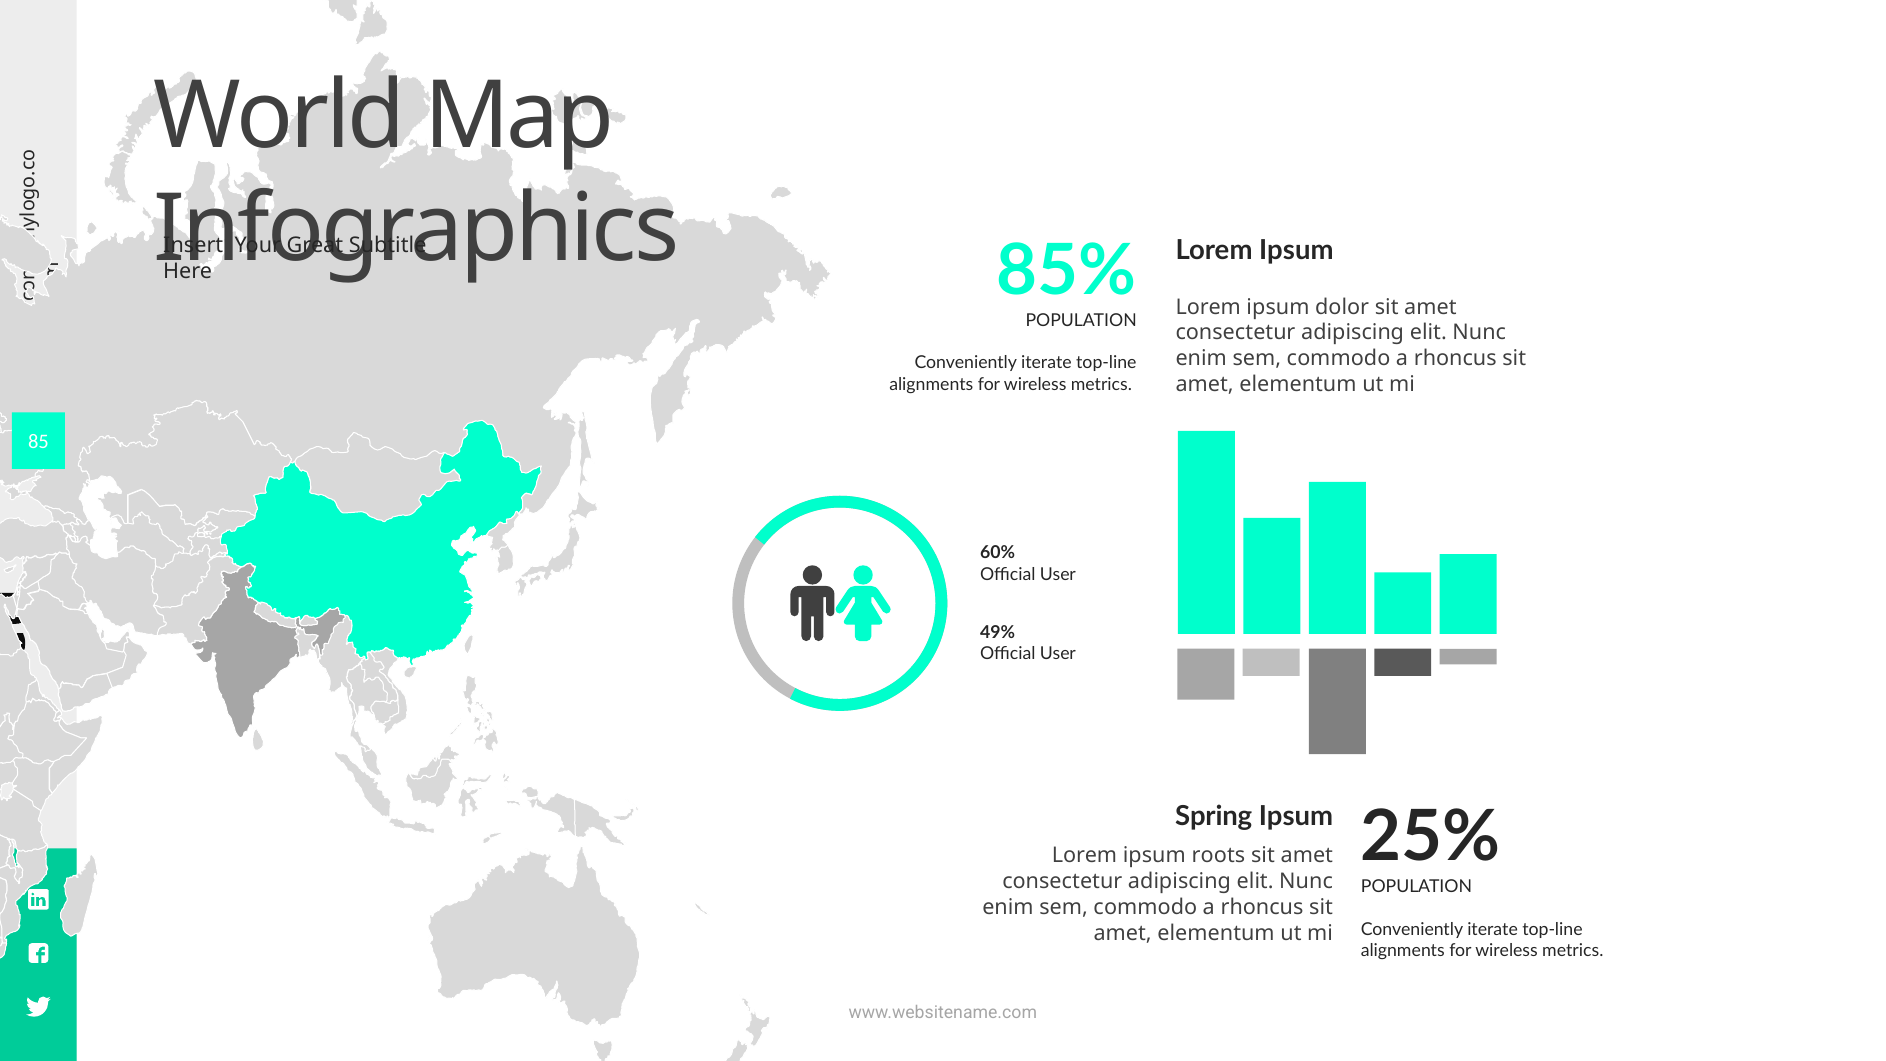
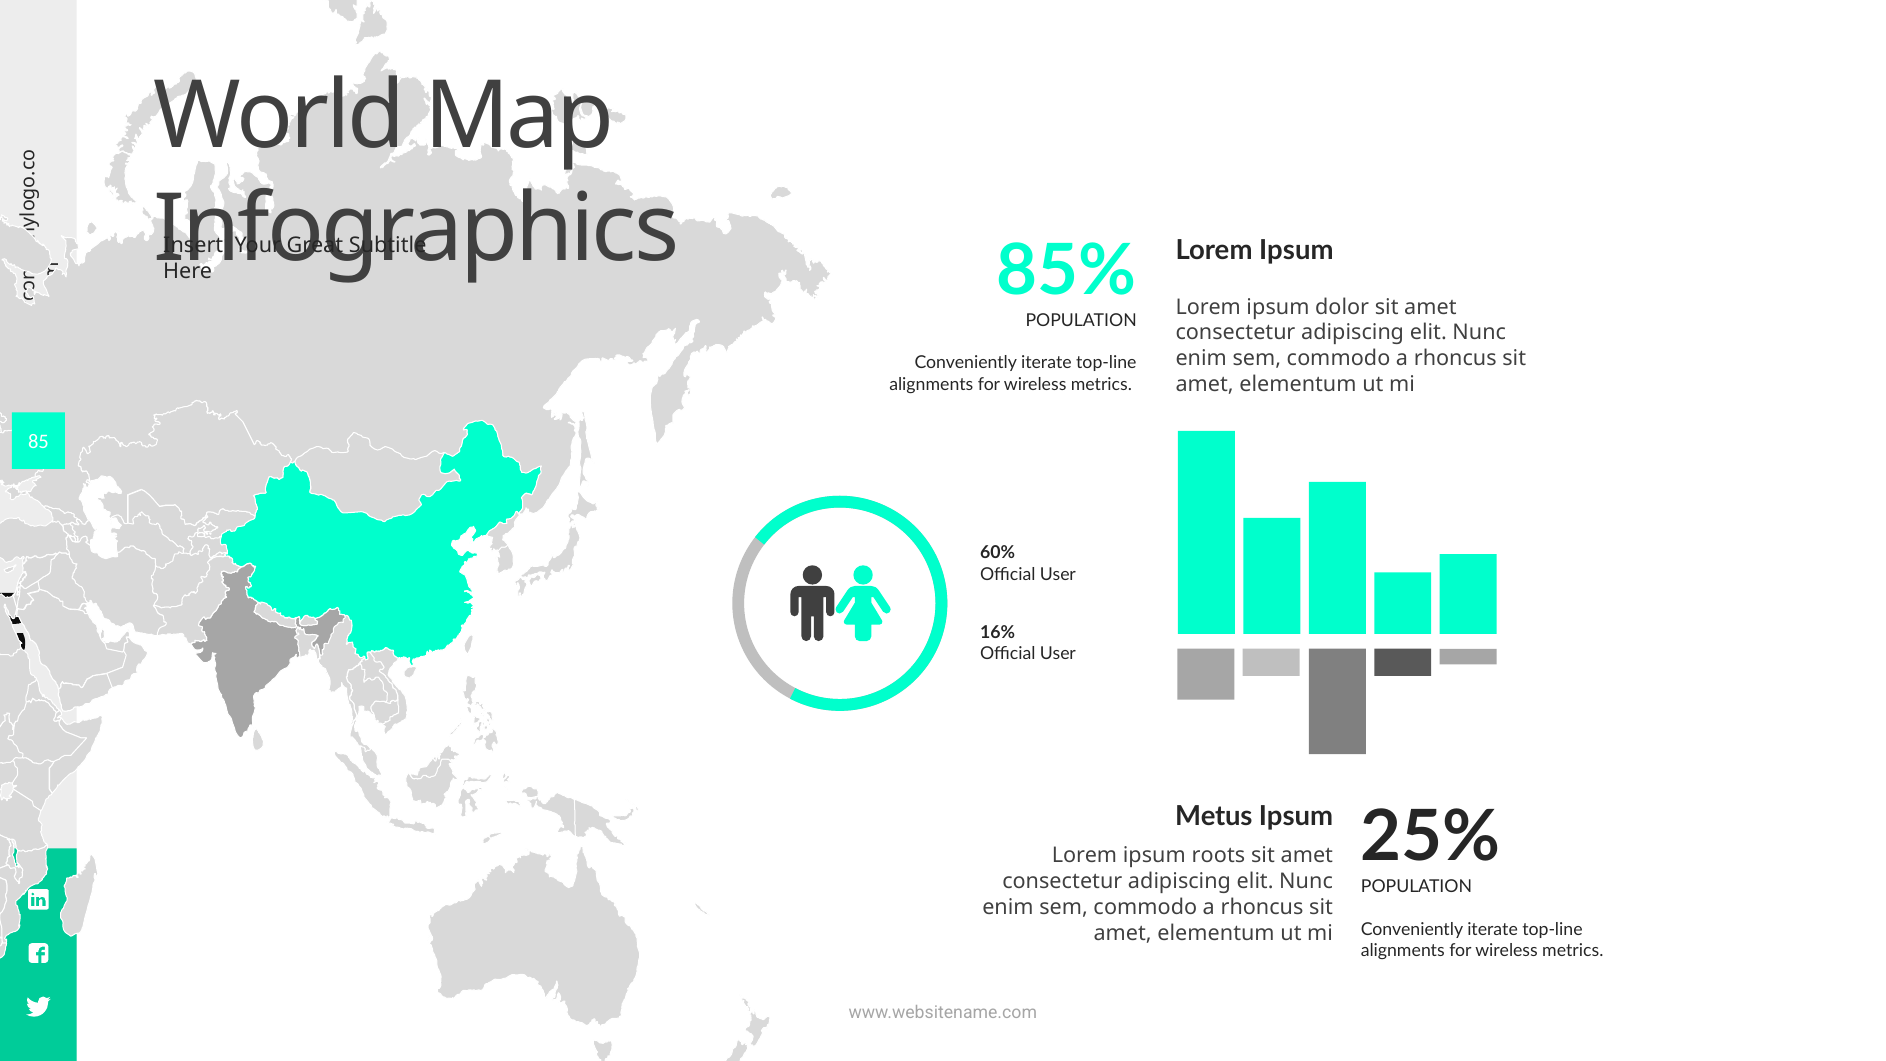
49%: 49% -> 16% (998, 633)
Spring: Spring -> Metus (1214, 817)
